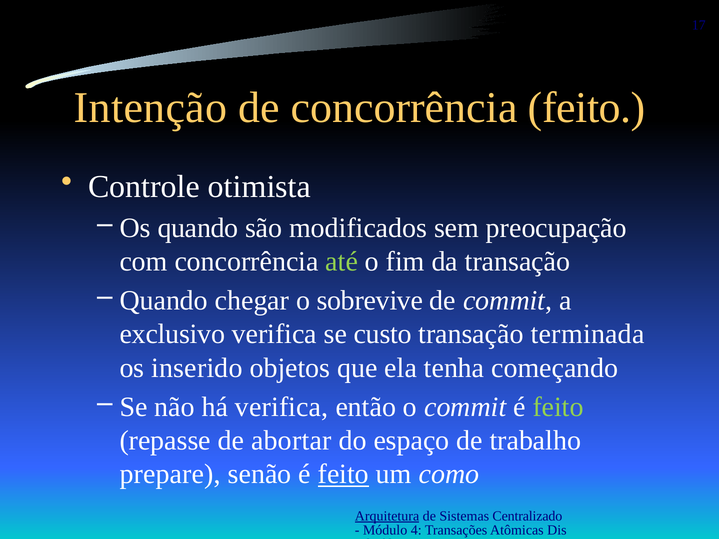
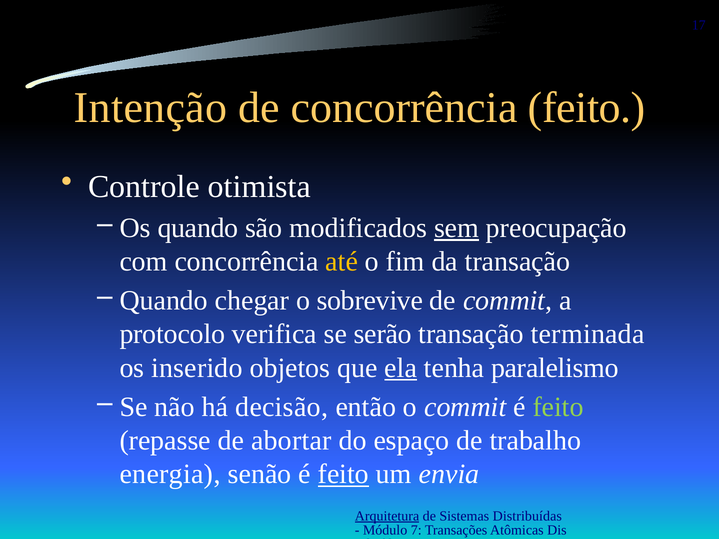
sem underline: none -> present (456, 228)
até colour: light green -> yellow (342, 262)
exclusivo: exclusivo -> protocolo (172, 334)
custo: custo -> serão (383, 334)
ela underline: none -> present (401, 368)
começando: começando -> paralelismo (555, 368)
há verifica: verifica -> decisão (282, 407)
prepare: prepare -> energia (170, 474)
como: como -> envia (449, 474)
Centralizado: Centralizado -> Distribuídas (527, 516)
4: 4 -> 7 (416, 530)
